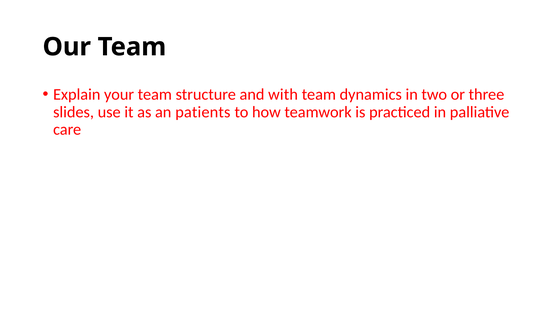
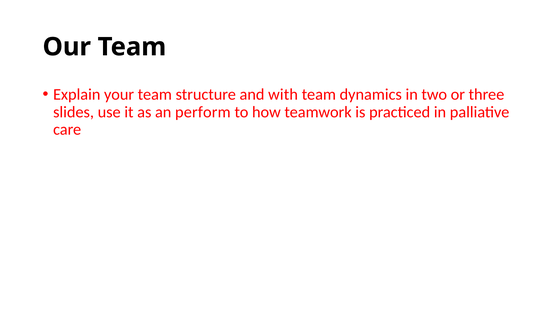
patients: patients -> perform (203, 112)
